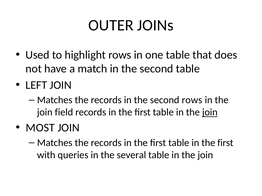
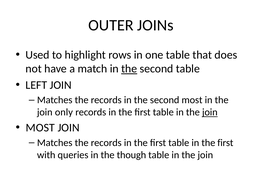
the underline: none -> present (129, 69)
second rows: rows -> most (192, 100)
field: field -> only (64, 113)
several: several -> though (131, 155)
